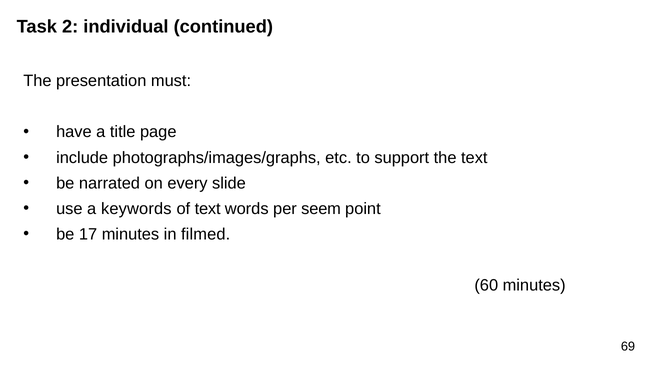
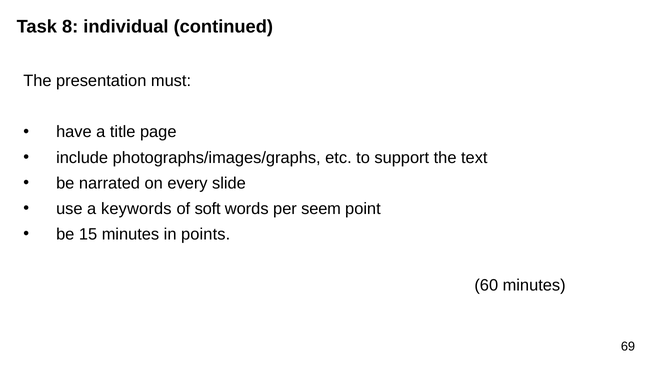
2: 2 -> 8 (70, 27)
of text: text -> soft (208, 209)
17: 17 -> 15 (88, 234)
filmed: filmed -> points (206, 234)
